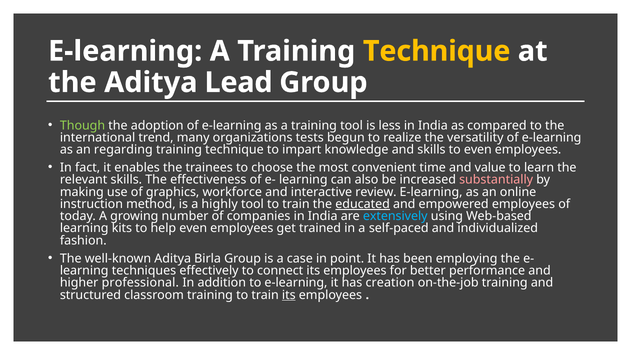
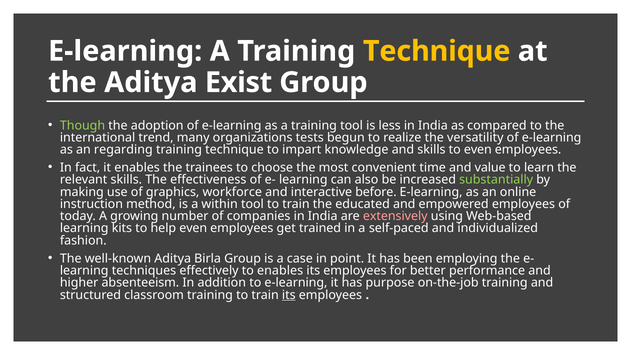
Lead: Lead -> Exist (239, 82)
substantially colour: pink -> light green (496, 180)
review: review -> before (376, 192)
highly: highly -> within (220, 204)
educated underline: present -> none (363, 204)
extensively colour: light blue -> pink (395, 216)
to connect: connect -> enables (280, 271)
professional: professional -> absenteeism (140, 283)
creation: creation -> purpose (390, 283)
